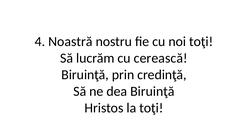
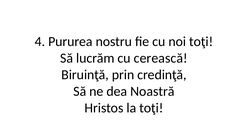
Noastră: Noastră -> Pururea (70, 41)
dea Biruinţă: Biruinţă -> Noastră (152, 91)
